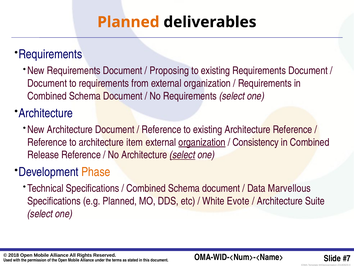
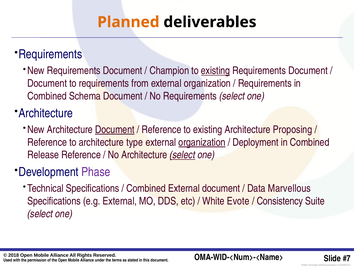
Proposing: Proposing -> Champion (169, 71)
existing underline: none -> present (216, 71)
Document underline: none -> present (115, 129)
Architecture Reference: Reference -> Proposing (292, 129)
item: item -> type (135, 142)
Consistency: Consistency -> Deployment (256, 142)
Phase colour: orange -> purple (96, 172)
Schema: Schema -> External (184, 188)
e.g Planned: Planned -> External (120, 201)
Architecture: Architecture -> Consistency (280, 201)
